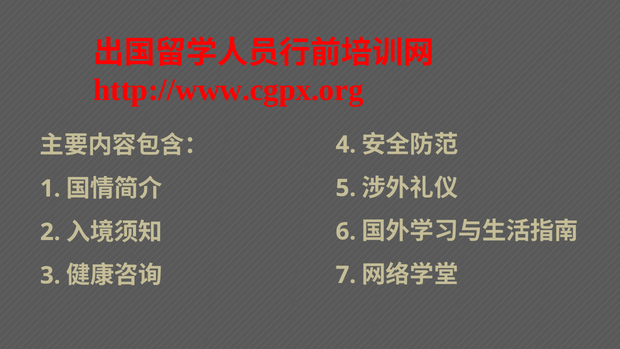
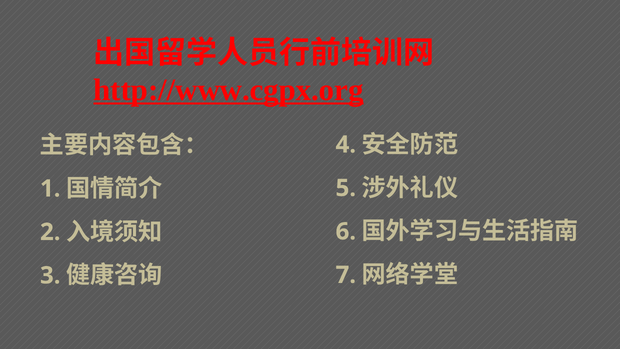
http://www.cgpx.org underline: none -> present (228, 90)
